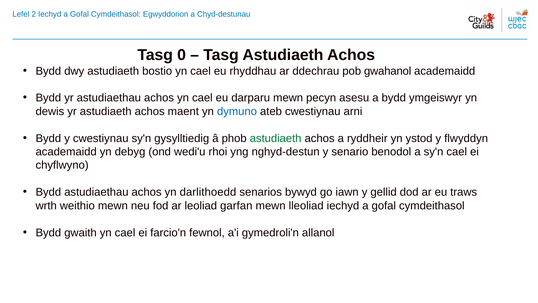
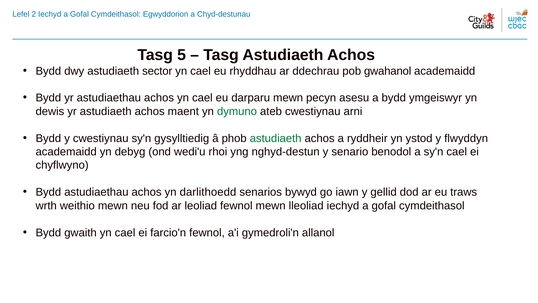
0: 0 -> 5 (182, 55)
bostio: bostio -> sector (157, 71)
dymuno colour: blue -> green (237, 111)
leoliad garfan: garfan -> fewnol (236, 205)
